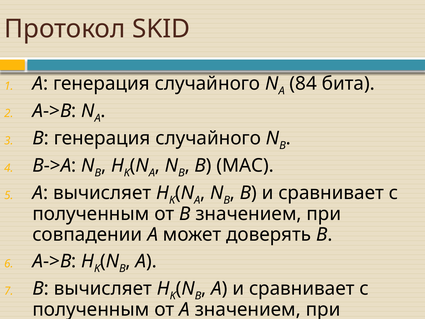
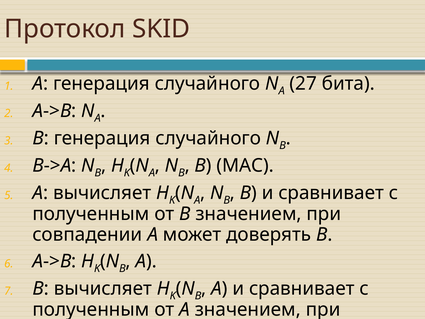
84: 84 -> 27 (303, 83)
